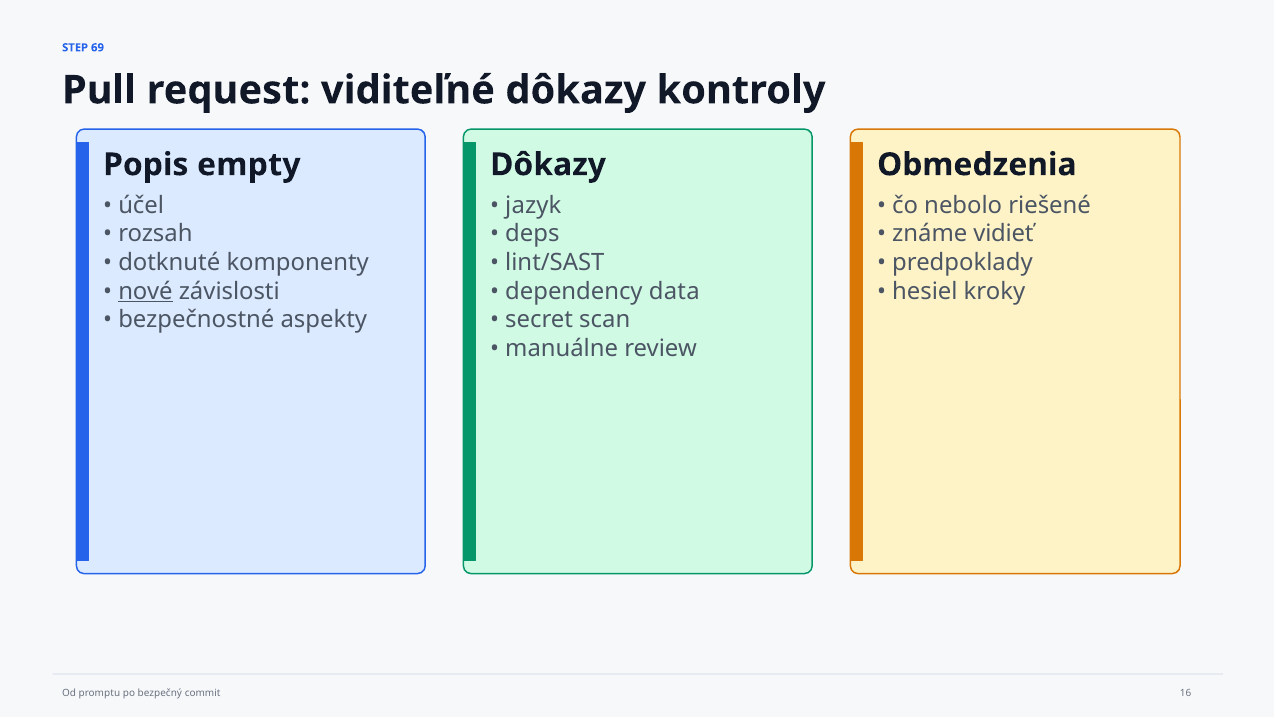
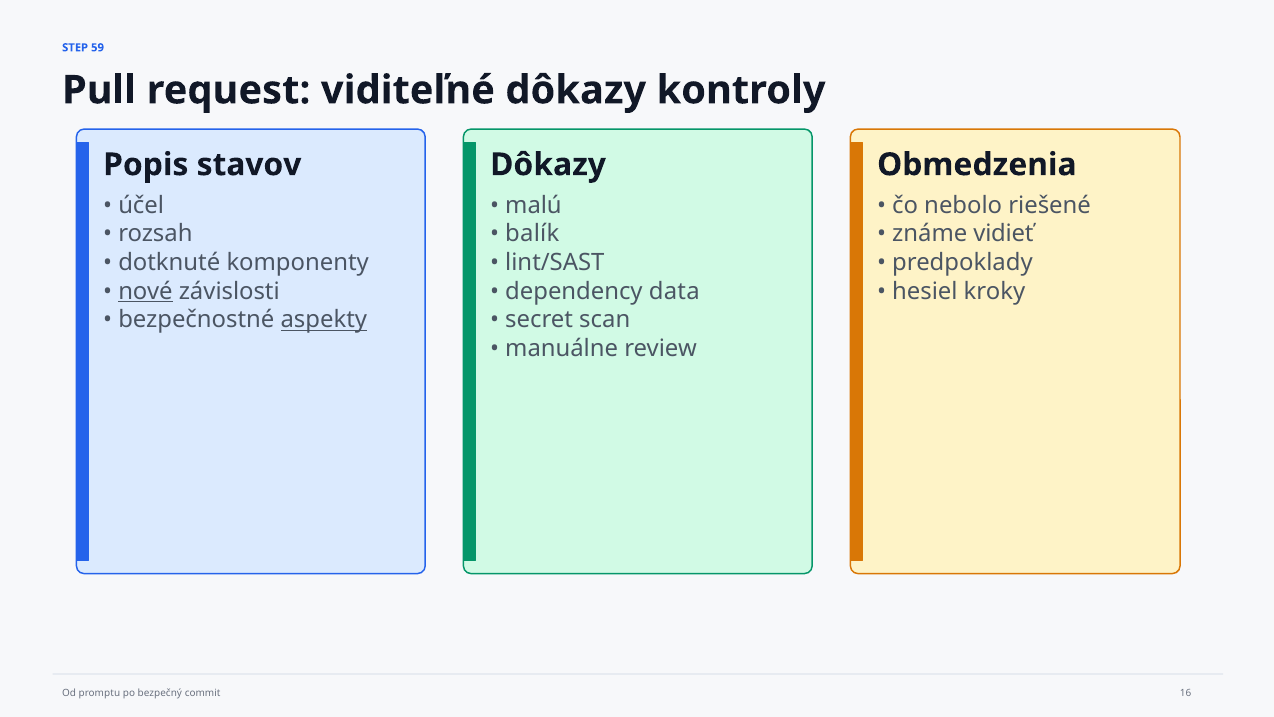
69: 69 -> 59 (97, 48)
empty: empty -> stavov (249, 165)
jazyk: jazyk -> malú (533, 205)
deps: deps -> balík (532, 234)
aspekty underline: none -> present (324, 320)
